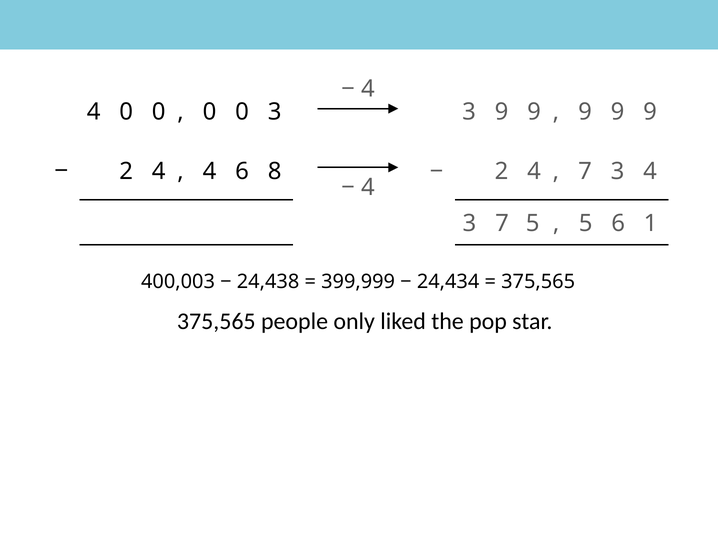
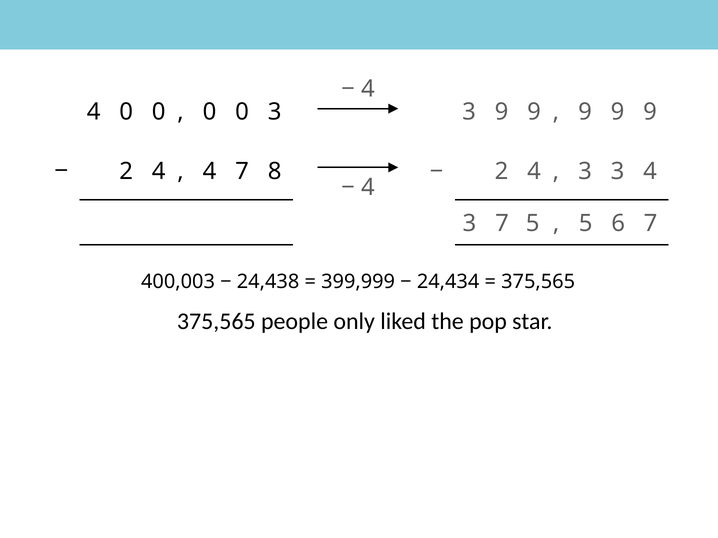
4 6: 6 -> 7 (242, 171)
7: 7 -> 3 (585, 171)
6 1: 1 -> 7 (651, 224)
